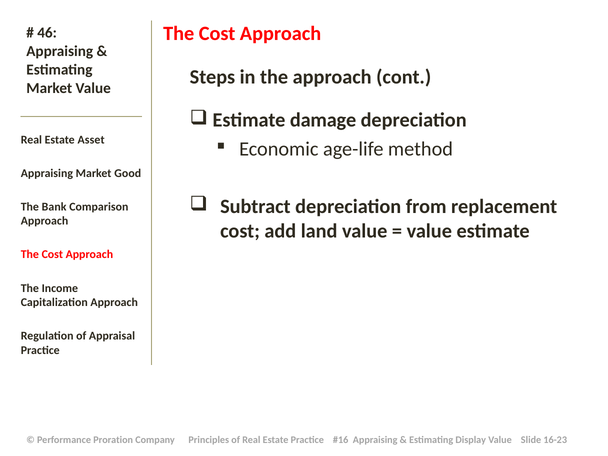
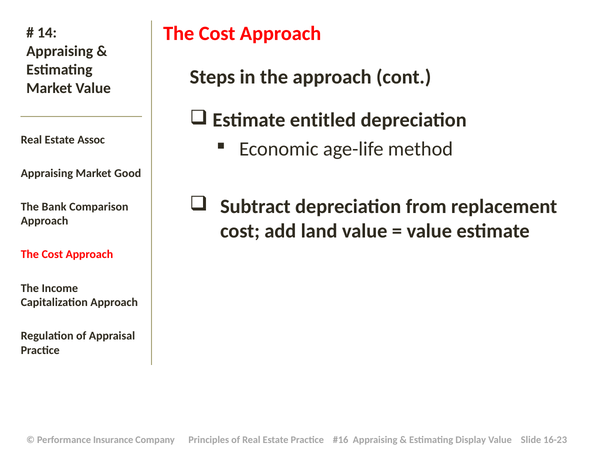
46: 46 -> 14 (47, 33)
damage: damage -> entitled (323, 120)
Asset: Asset -> Assoc (91, 140)
Proration: Proration -> Insurance (113, 440)
